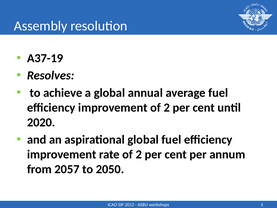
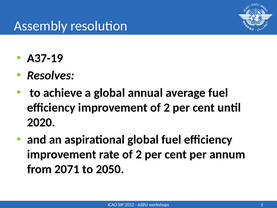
2057: 2057 -> 2071 (67, 169)
